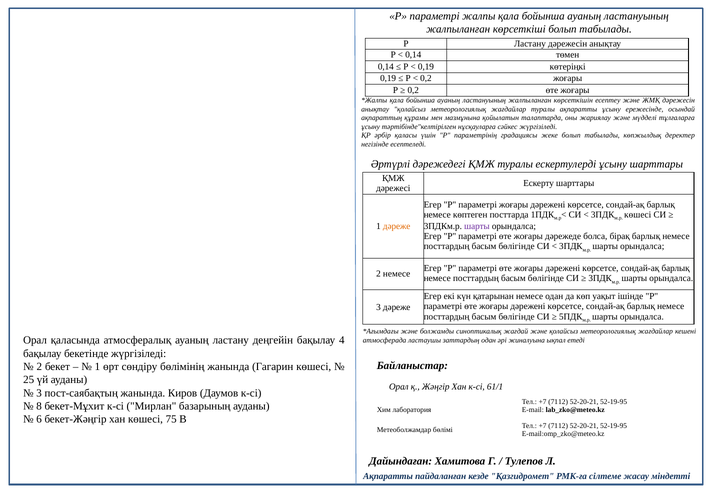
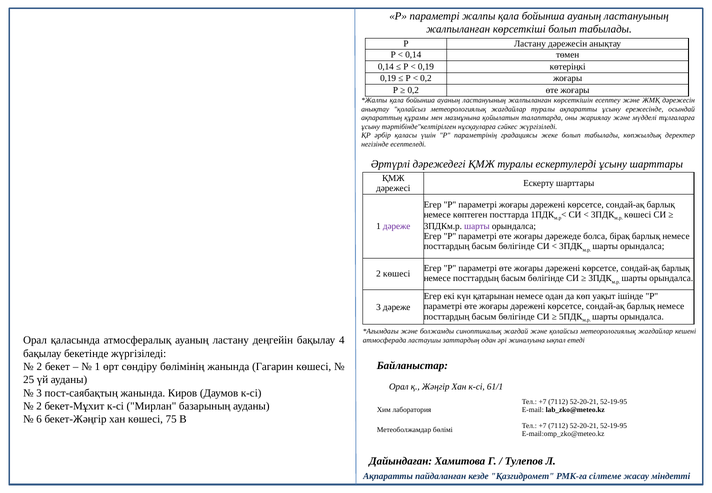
дәреже colour: orange -> purple (397, 226)
2 немесе: немесе -> көшесі (397, 274)
8: 8 -> 2 (39, 406)
